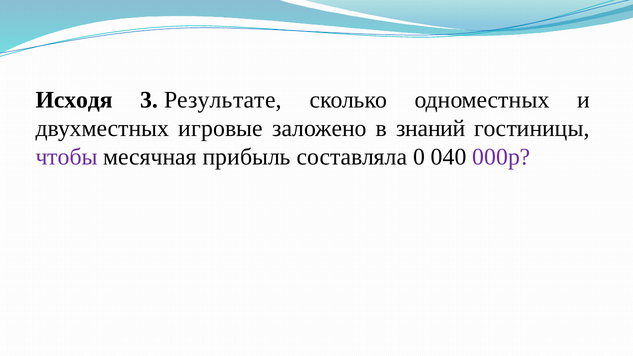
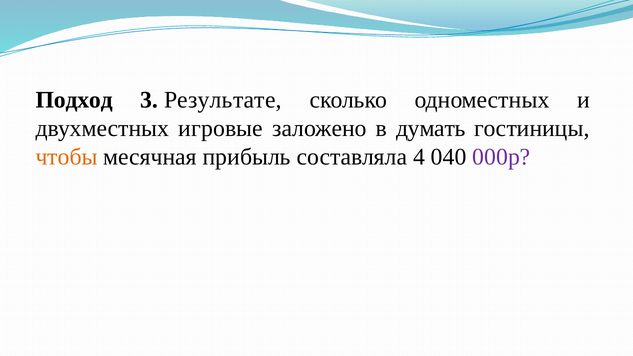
Исходя: Исходя -> Подход (74, 100)
знаний: знаний -> думать (431, 128)
чтобы colour: purple -> orange (67, 157)
0: 0 -> 4 (419, 157)
